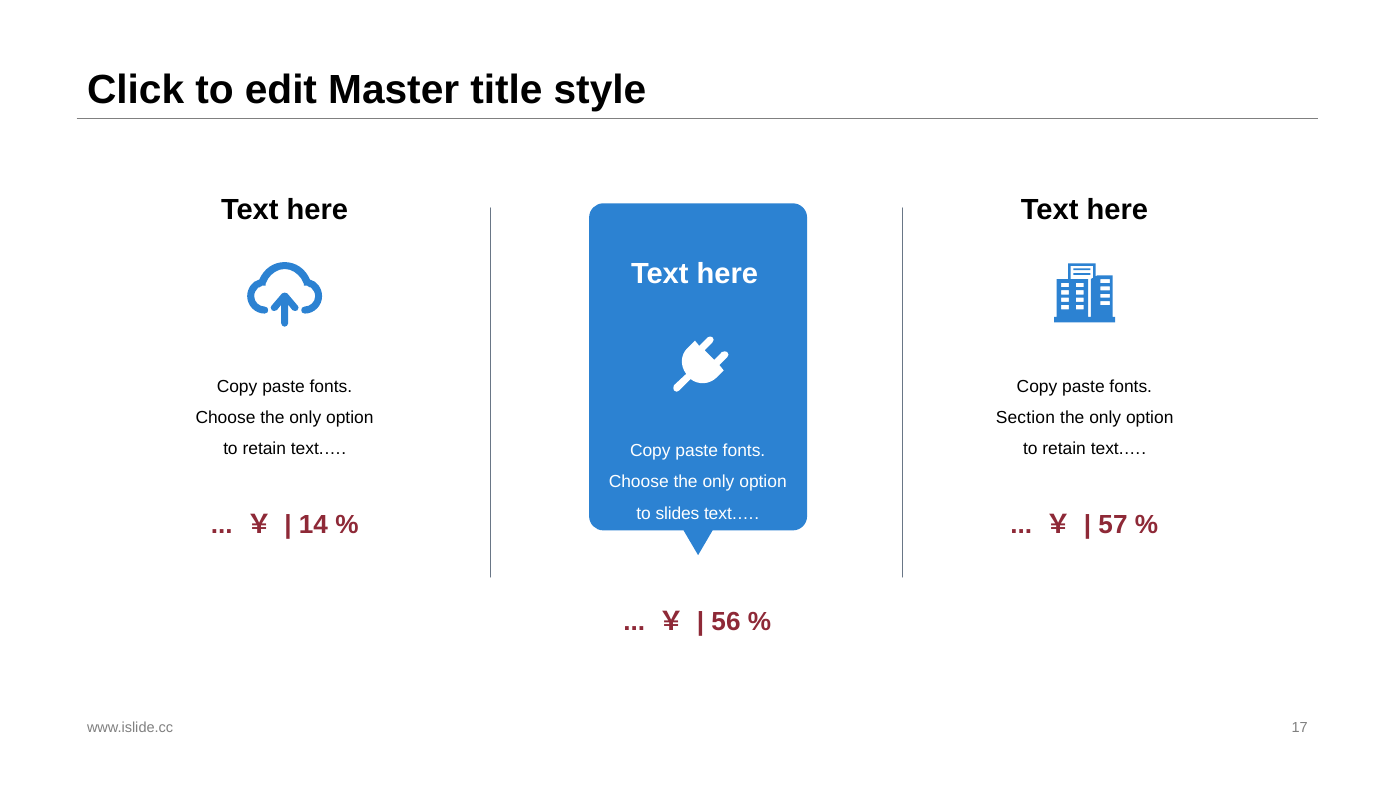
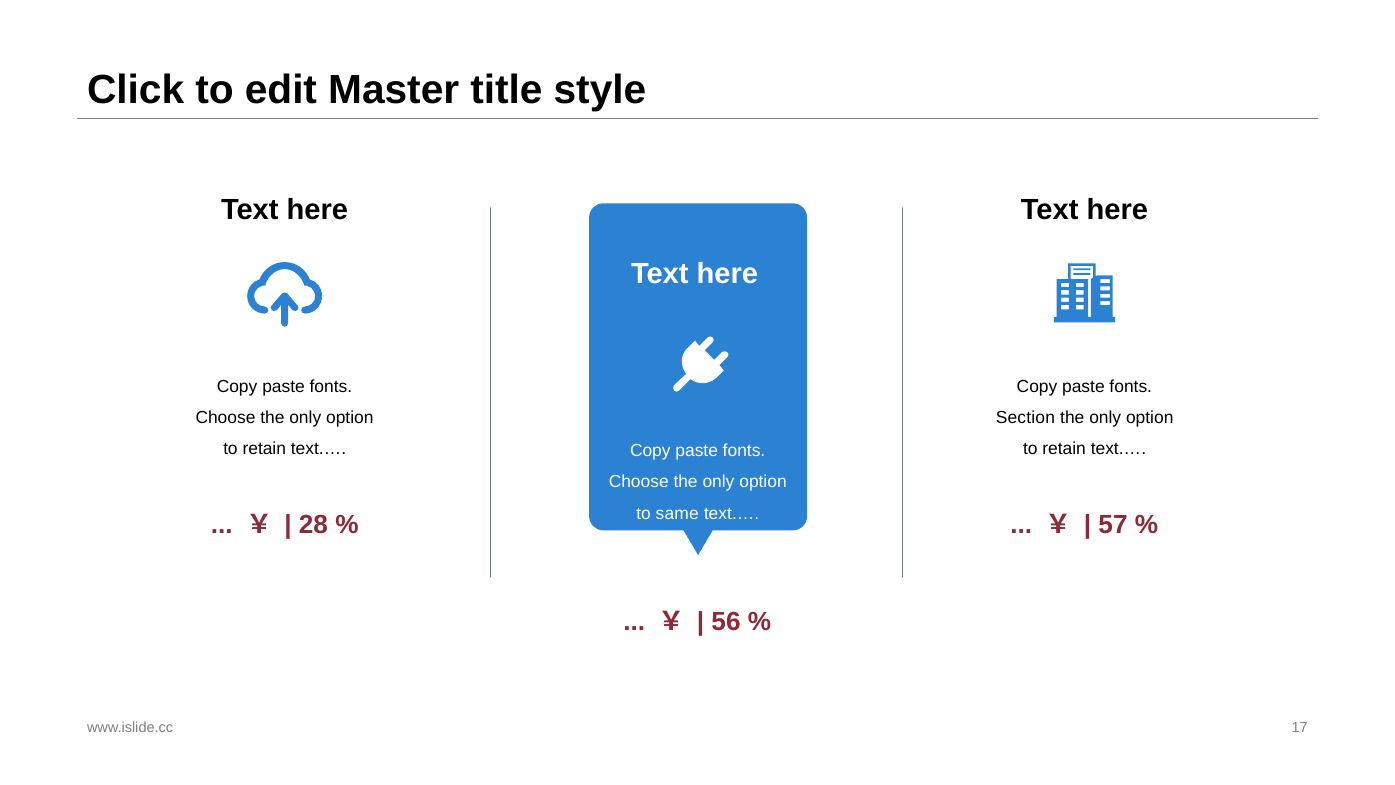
slides: slides -> same (677, 513)
14: 14 -> 28 (313, 524)
